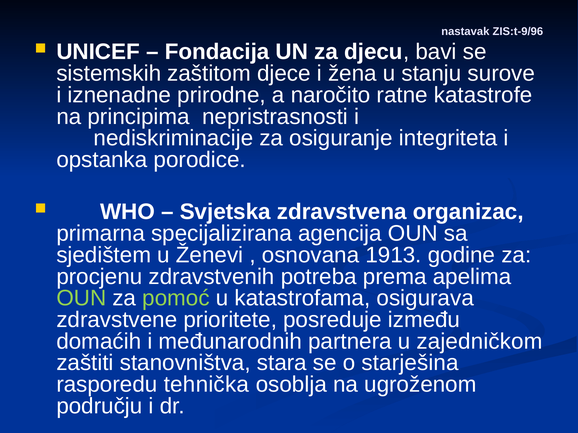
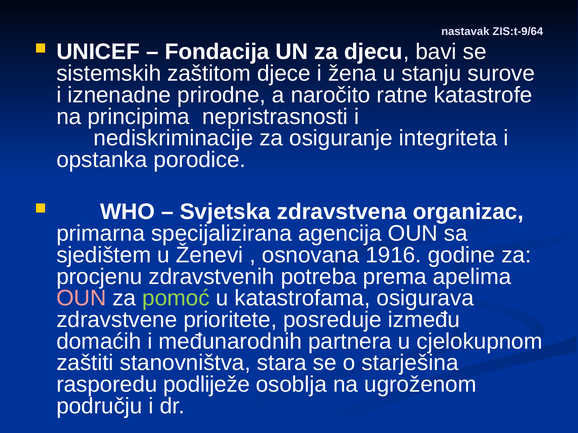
ZIS:t-9/96: ZIS:t-9/96 -> ZIS:t-9/64 (518, 31)
1913: 1913 -> 1916 (393, 255)
OUN colour: light green -> pink (81, 299)
zajedničkom: zajedničkom -> cjelokupnom (480, 342)
tehnička: tehnička -> podliježe (207, 385)
